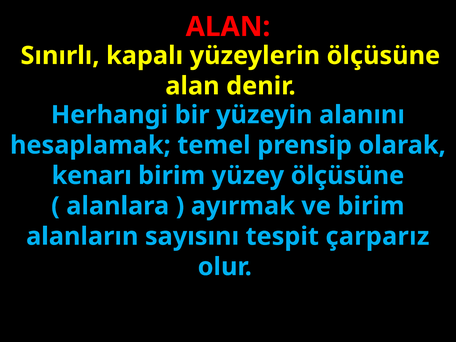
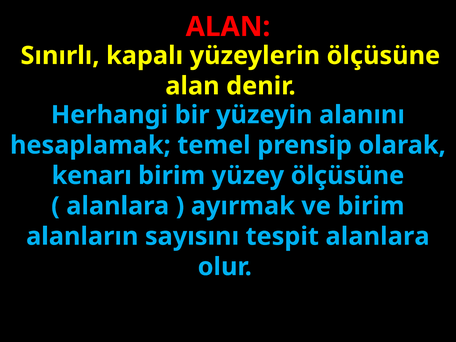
tespit çarparız: çarparız -> alanlara (378, 236)
